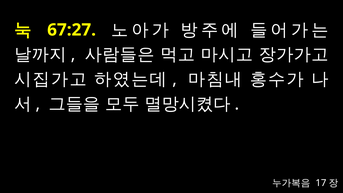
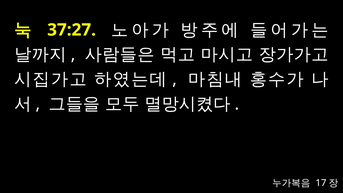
67:27: 67:27 -> 37:27 (72, 30)
